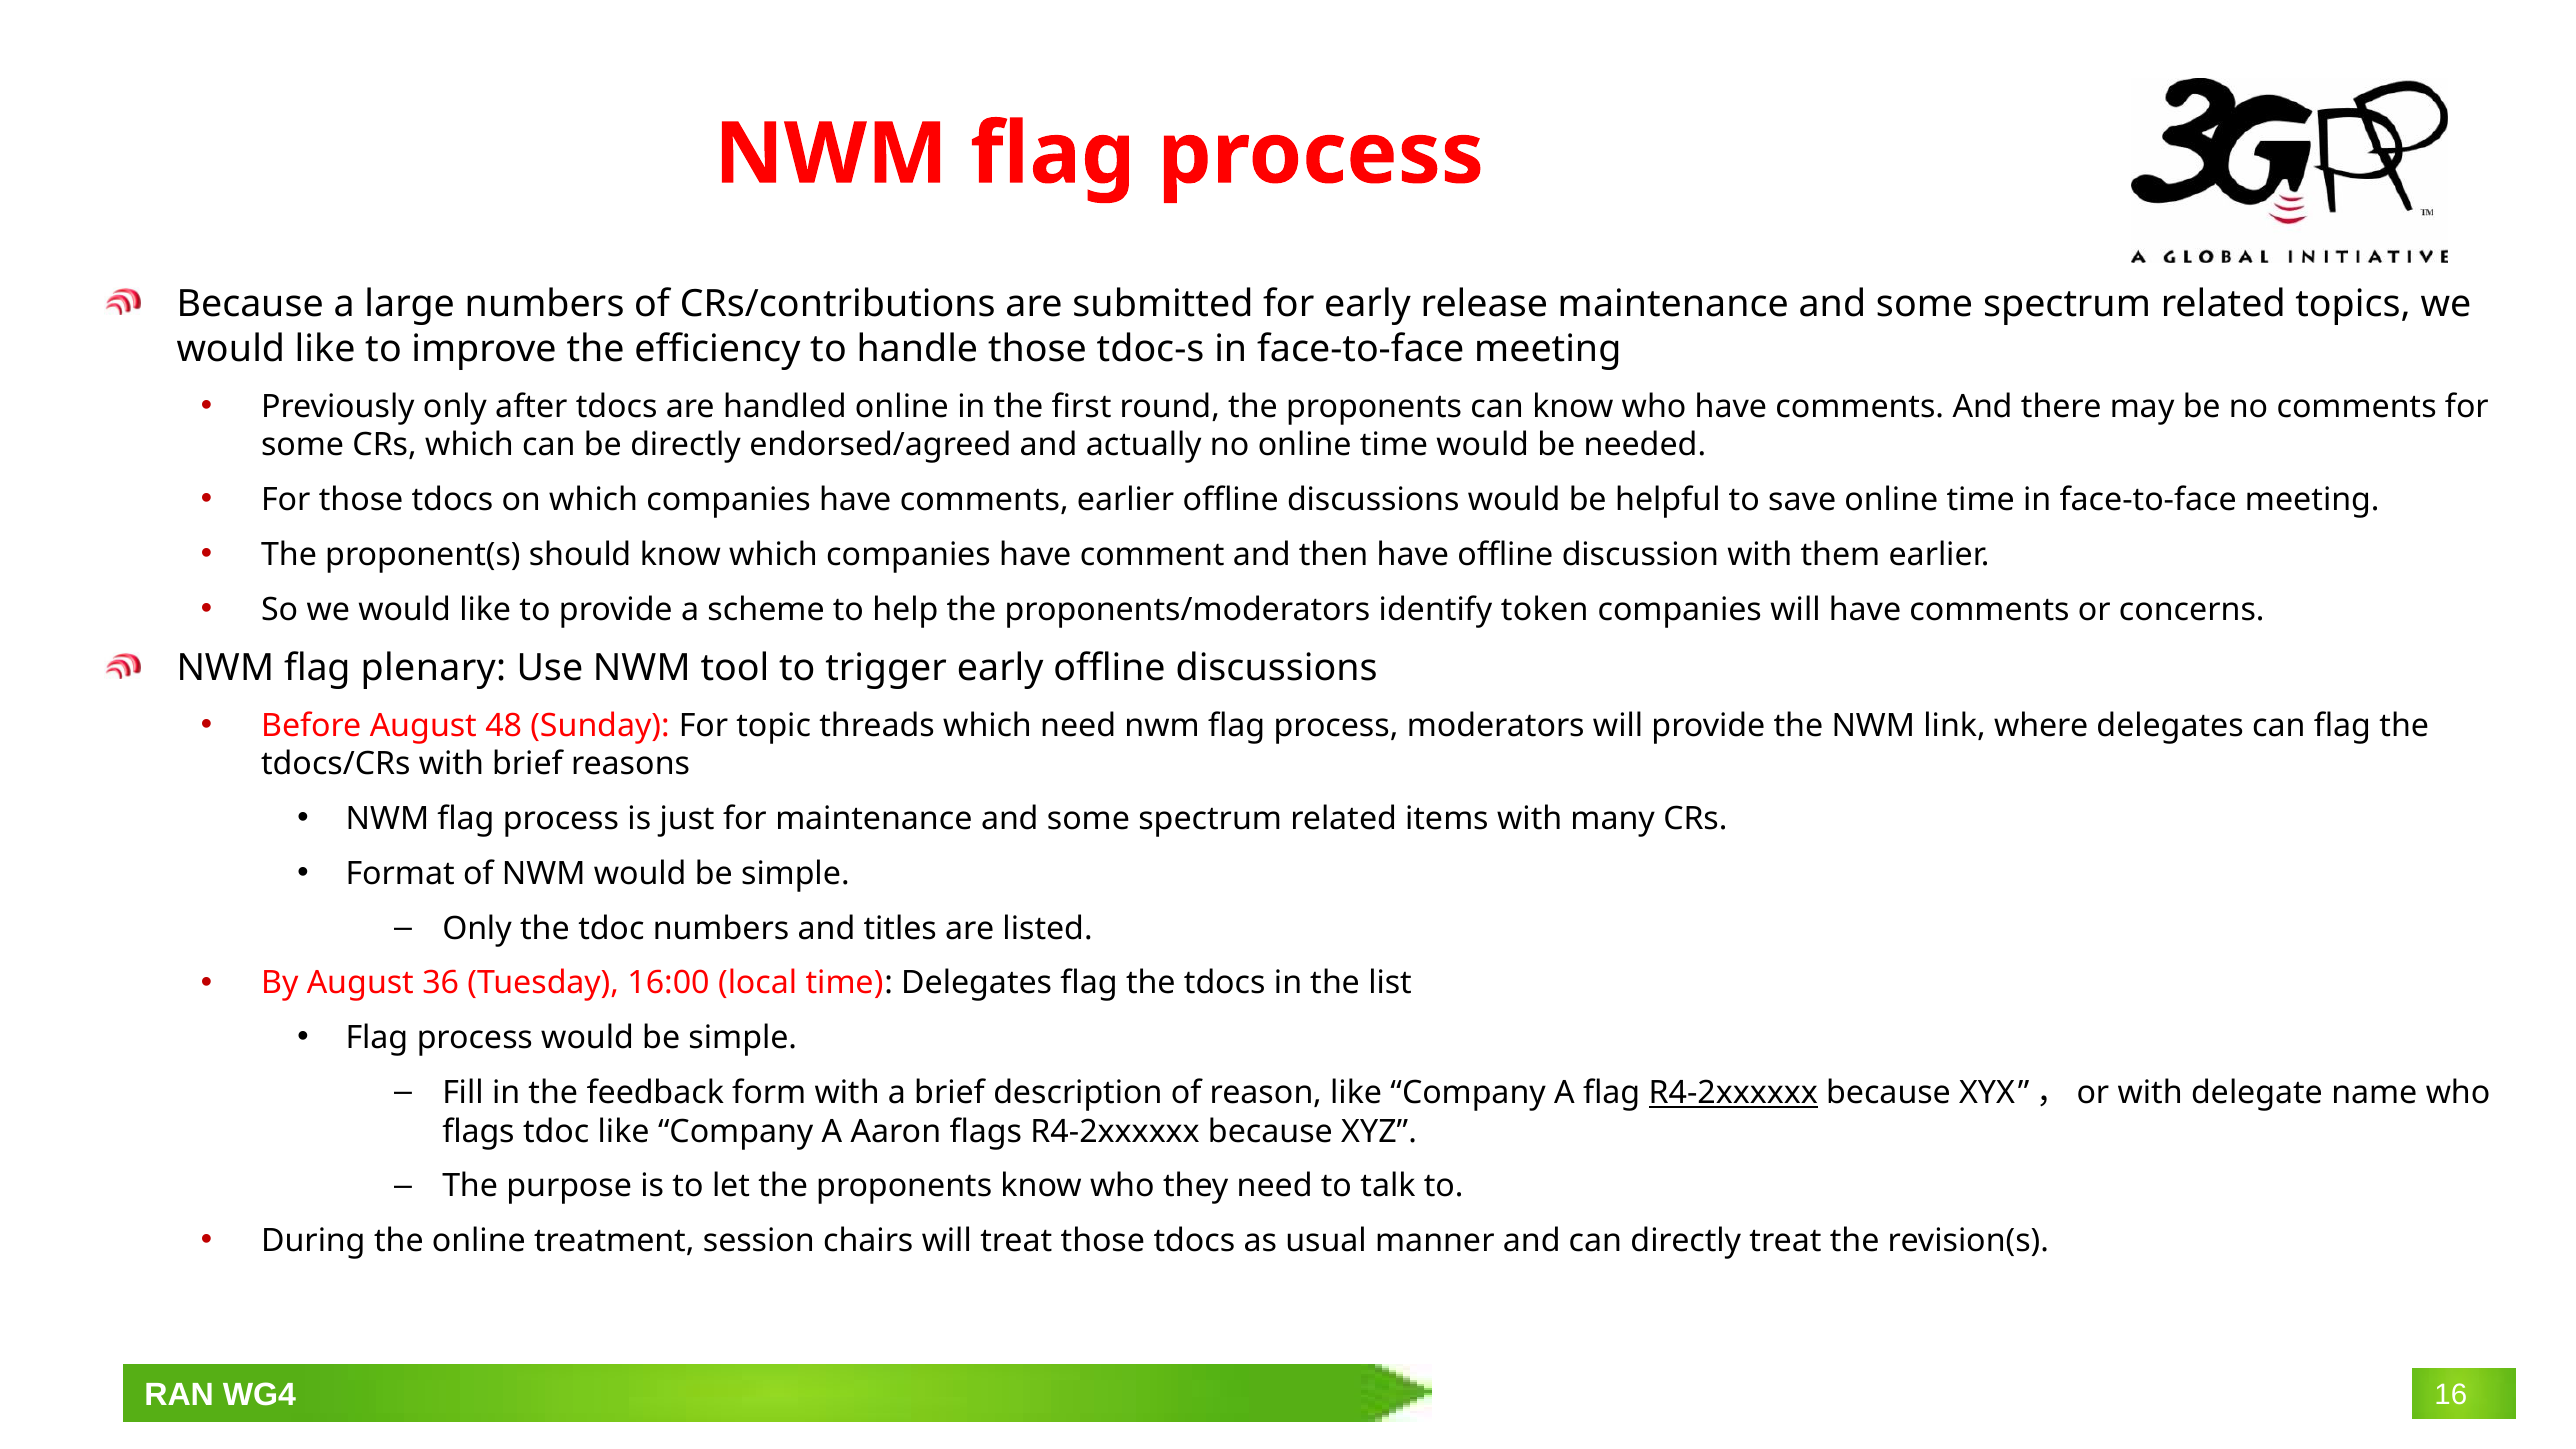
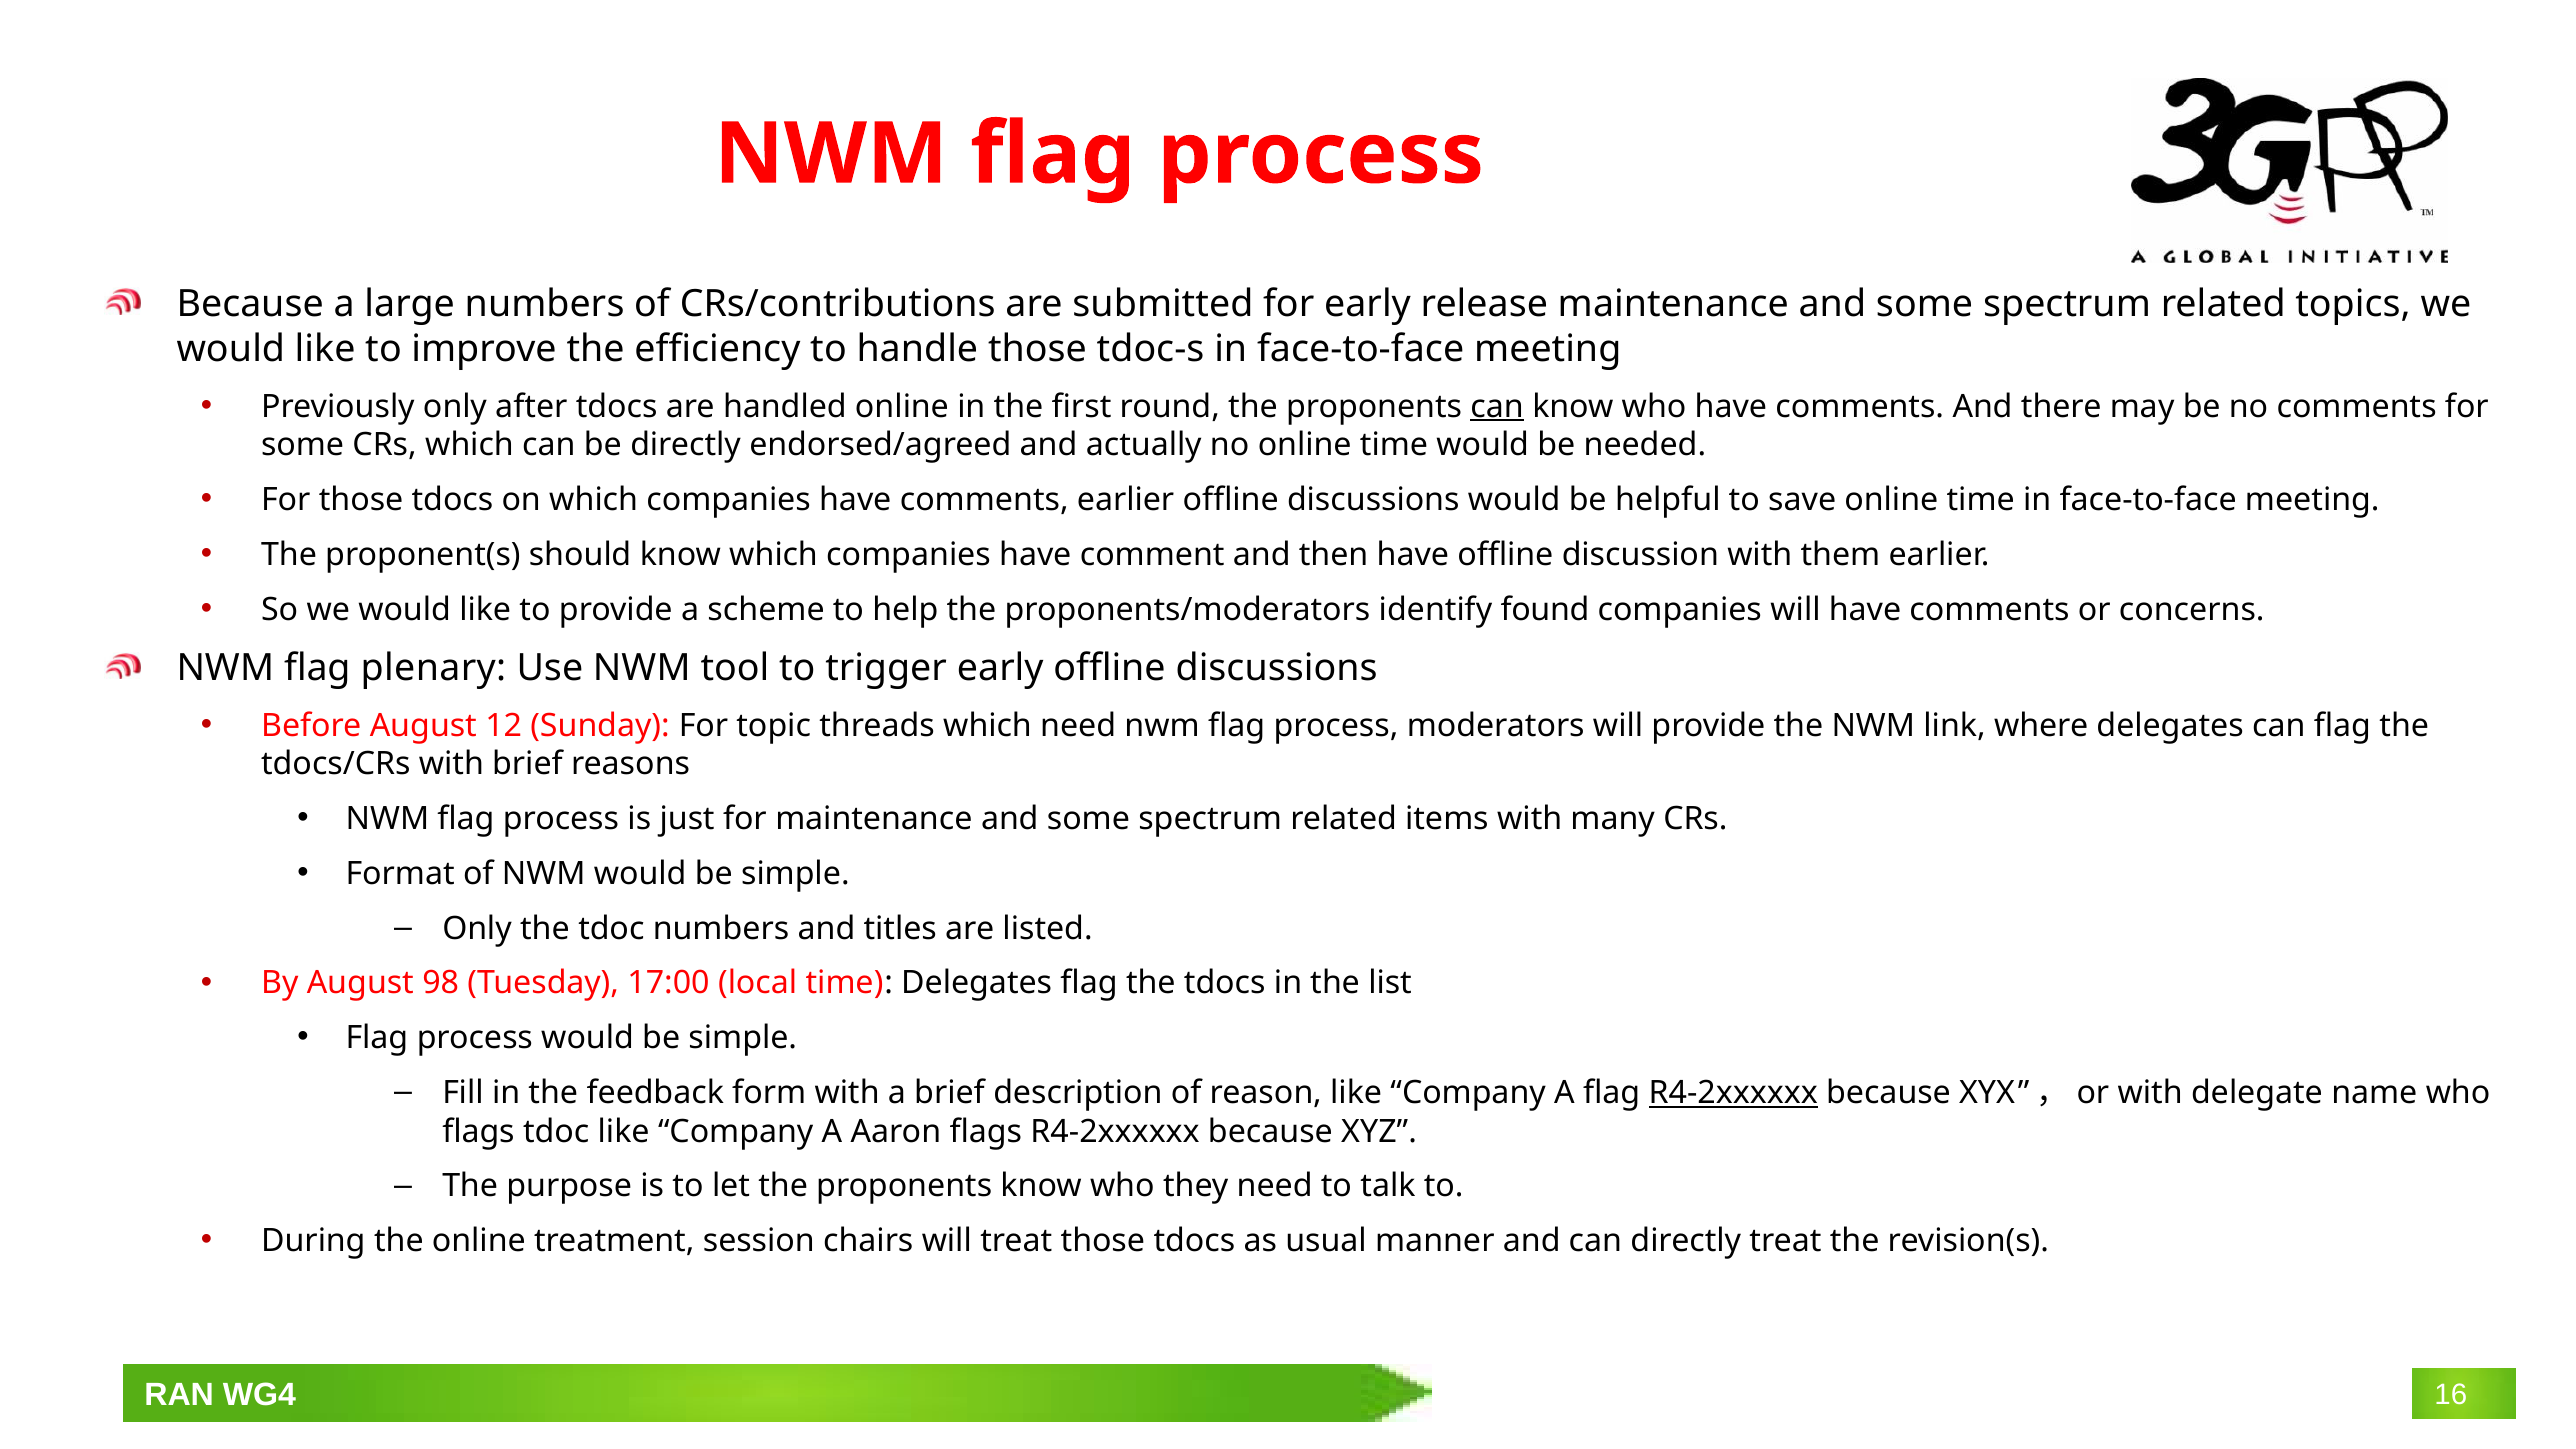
can underline: none -> present (1497, 407)
token: token -> found (1545, 610)
48: 48 -> 12 (504, 726)
36: 36 -> 98 (441, 983)
16:00: 16:00 -> 17:00 (669, 983)
